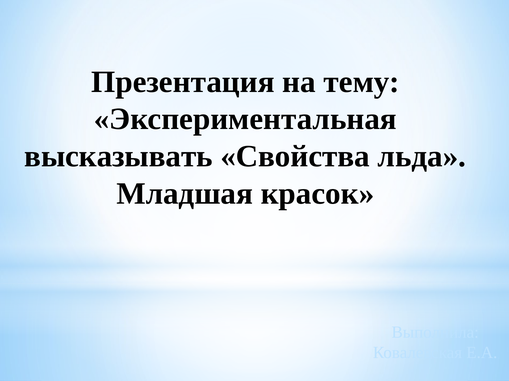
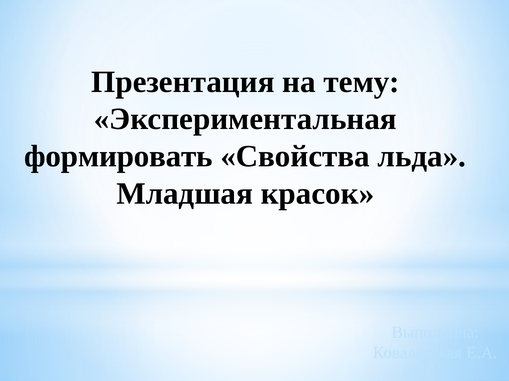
высказывать: высказывать -> формировать (119, 157)
